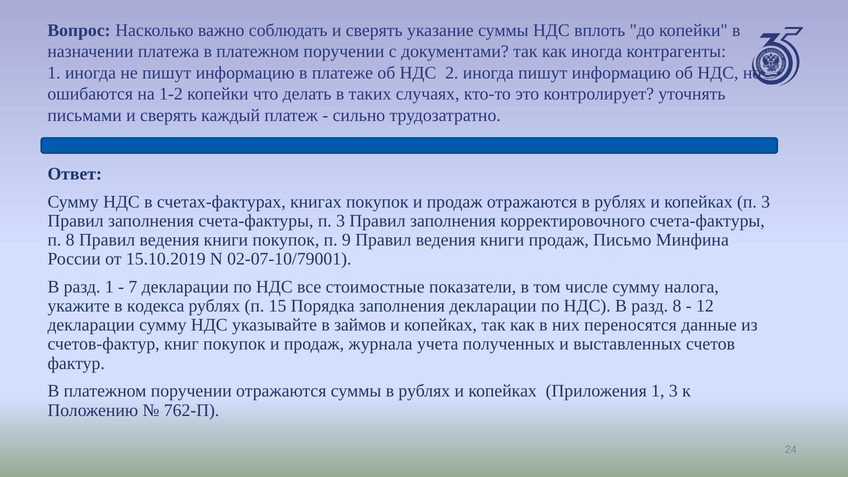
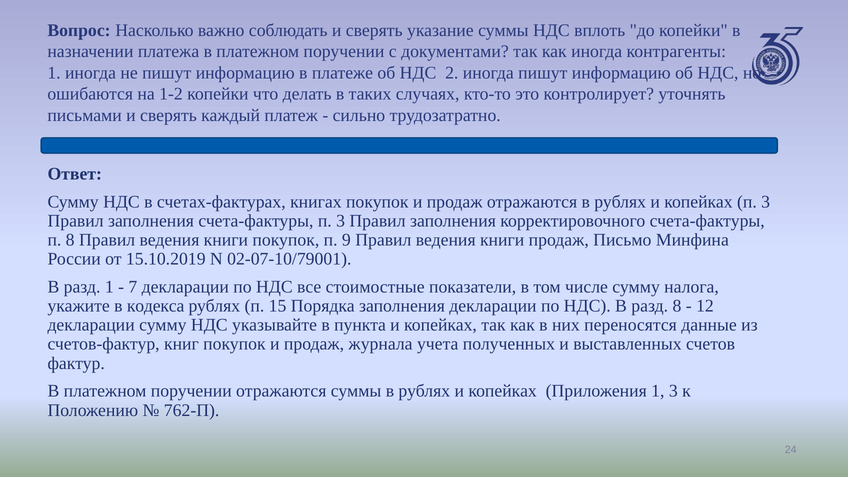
займов: займов -> пункта (360, 325)
